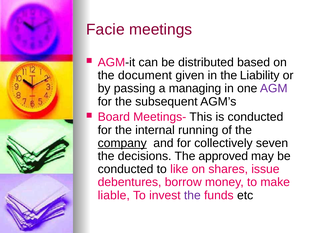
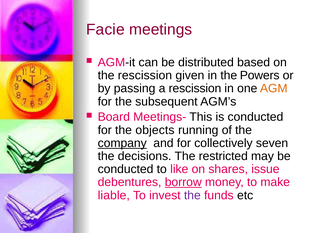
the document: document -> rescission (145, 76)
Liability: Liability -> Powers (260, 76)
a managing: managing -> rescission (195, 89)
AGM colour: purple -> orange (274, 89)
internal: internal -> objects (155, 130)
approved: approved -> restricted (223, 156)
borrow underline: none -> present (183, 182)
